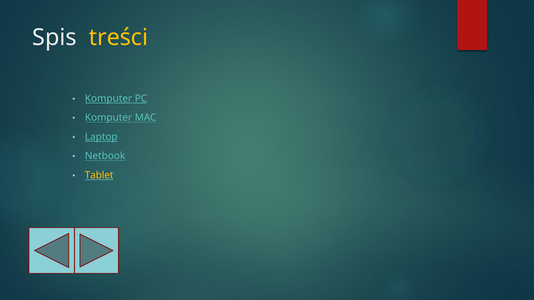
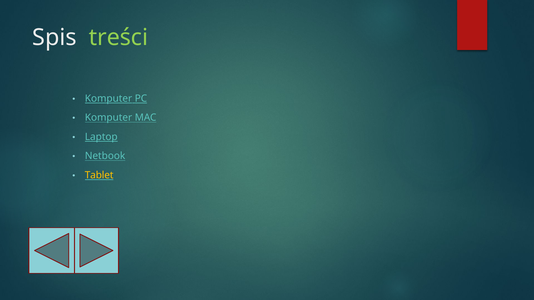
treści colour: yellow -> light green (118, 37)
